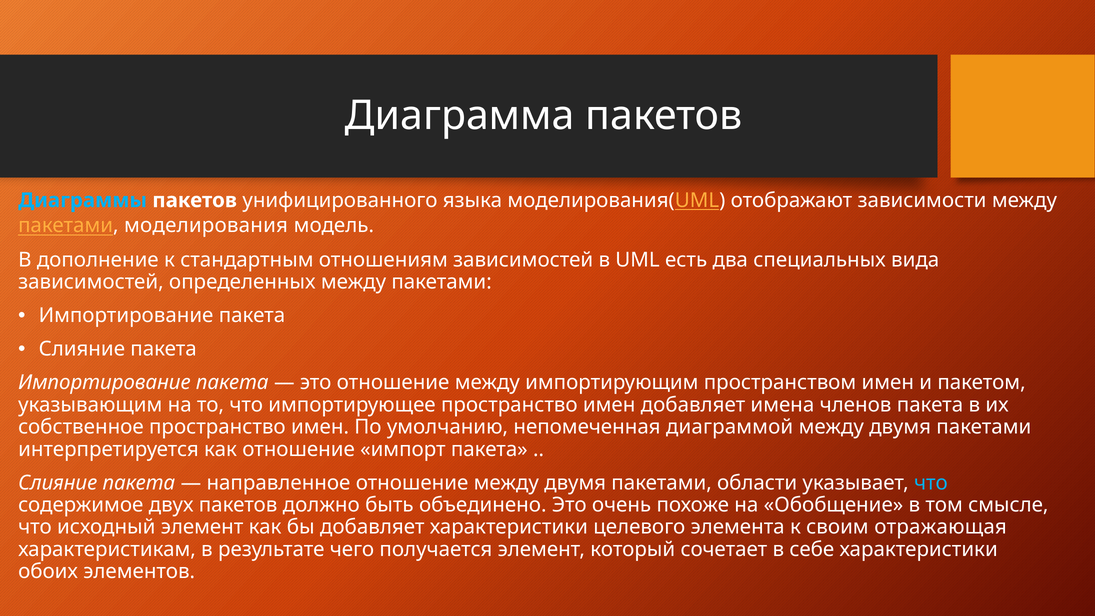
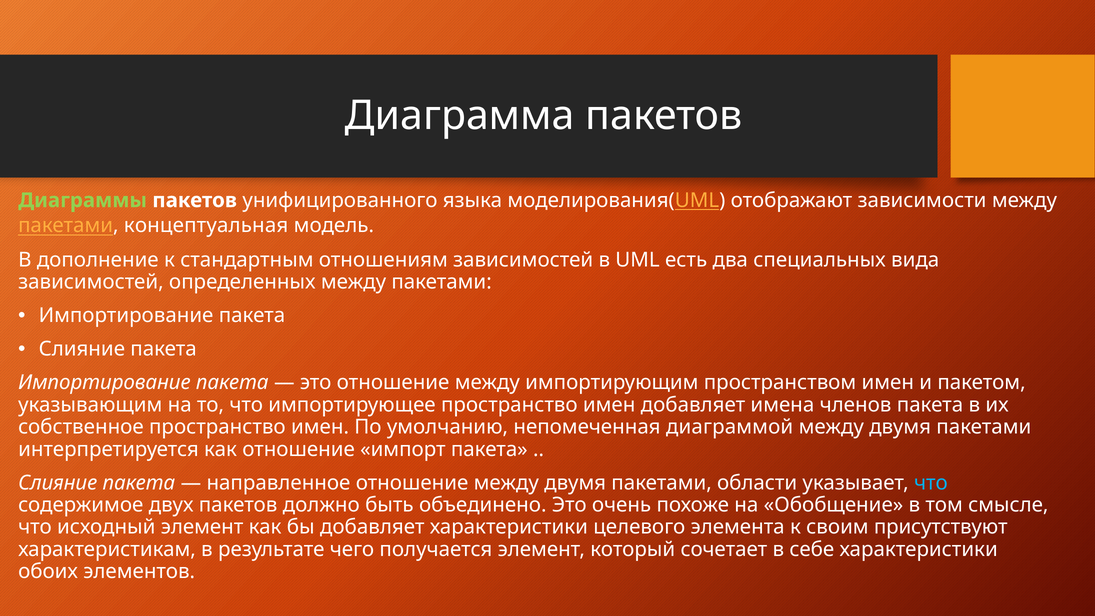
Диаграммы colour: light blue -> light green (83, 200)
моделирования: моделирования -> концептуальная (206, 226)
отражающая: отражающая -> присутствуют (941, 527)
